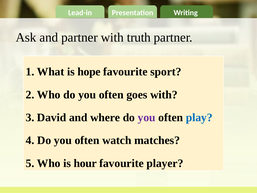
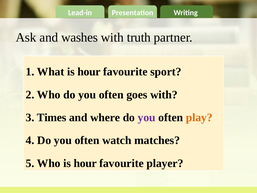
and partner: partner -> washes (80, 37)
What is hope: hope -> hour (89, 72)
David: David -> Times (52, 117)
play colour: blue -> orange (199, 117)
